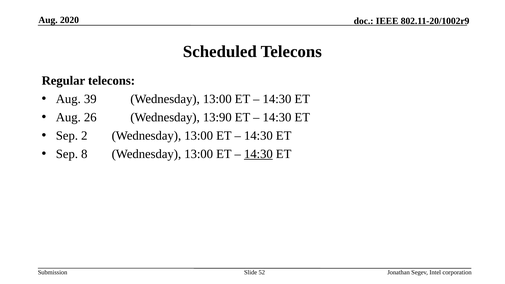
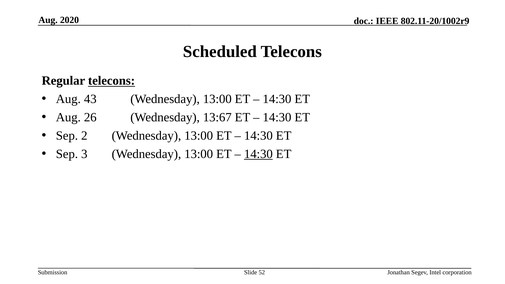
telecons underline: none -> present (112, 81)
39: 39 -> 43 (90, 99)
13:90: 13:90 -> 13:67 (217, 117)
8: 8 -> 3 (84, 154)
